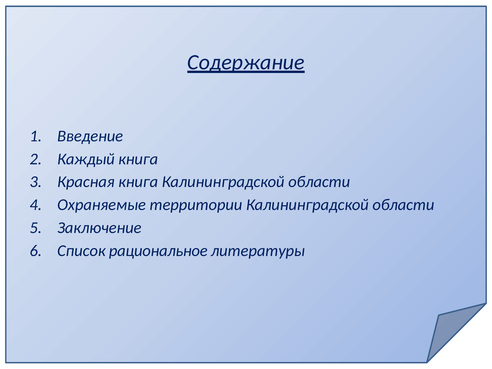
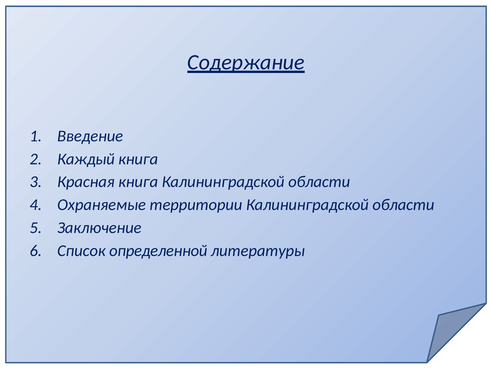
рациональное: рациональное -> определенной (158, 251)
